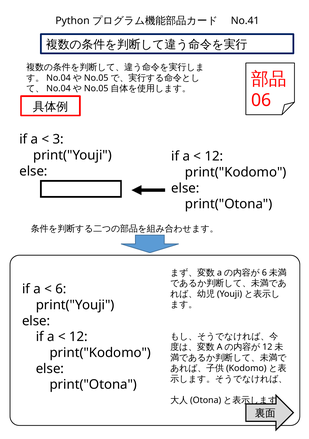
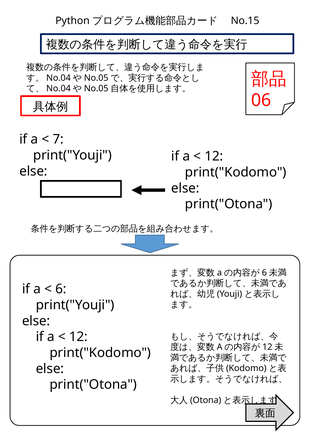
No.41: No.41 -> No.15 (245, 21)
3: 3 -> 7 (58, 139)
